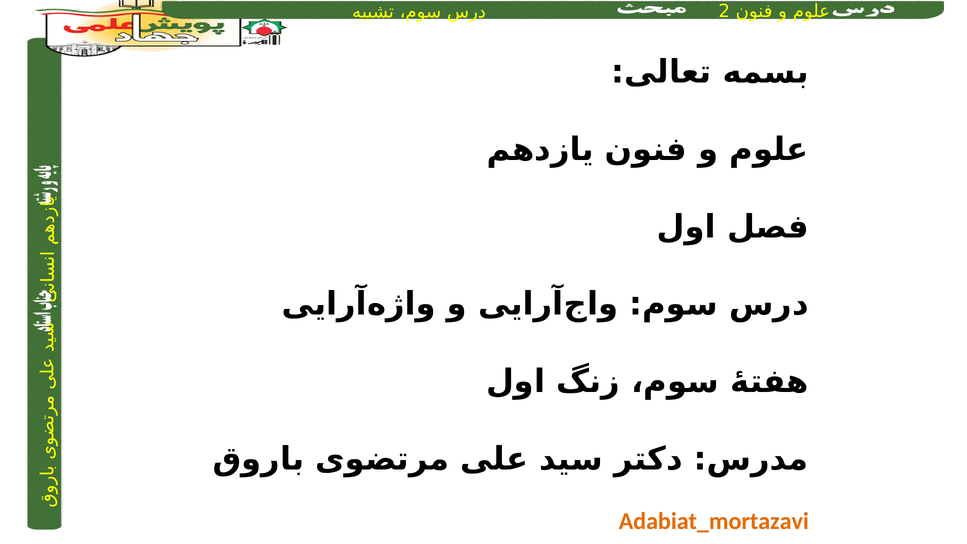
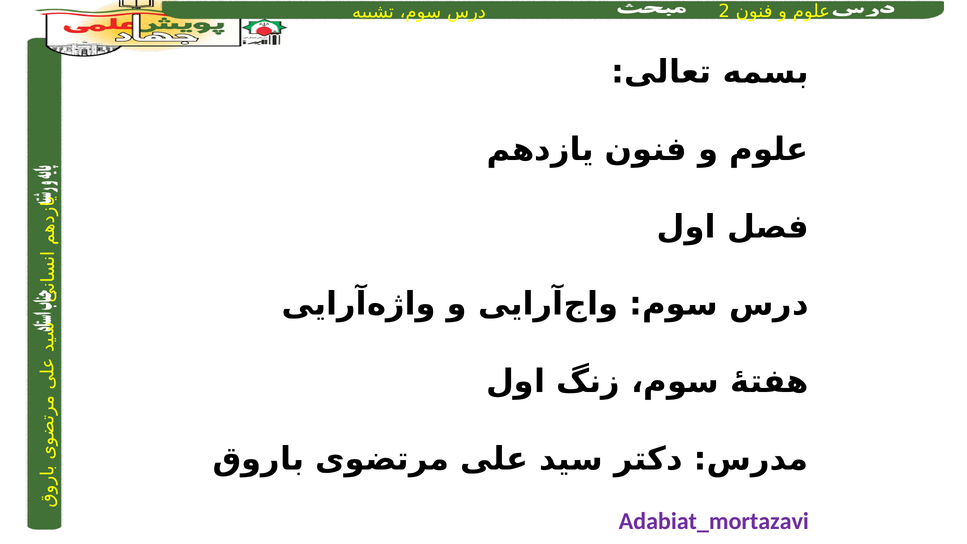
Adabiat_mortazavi colour: orange -> purple (714, 521)
